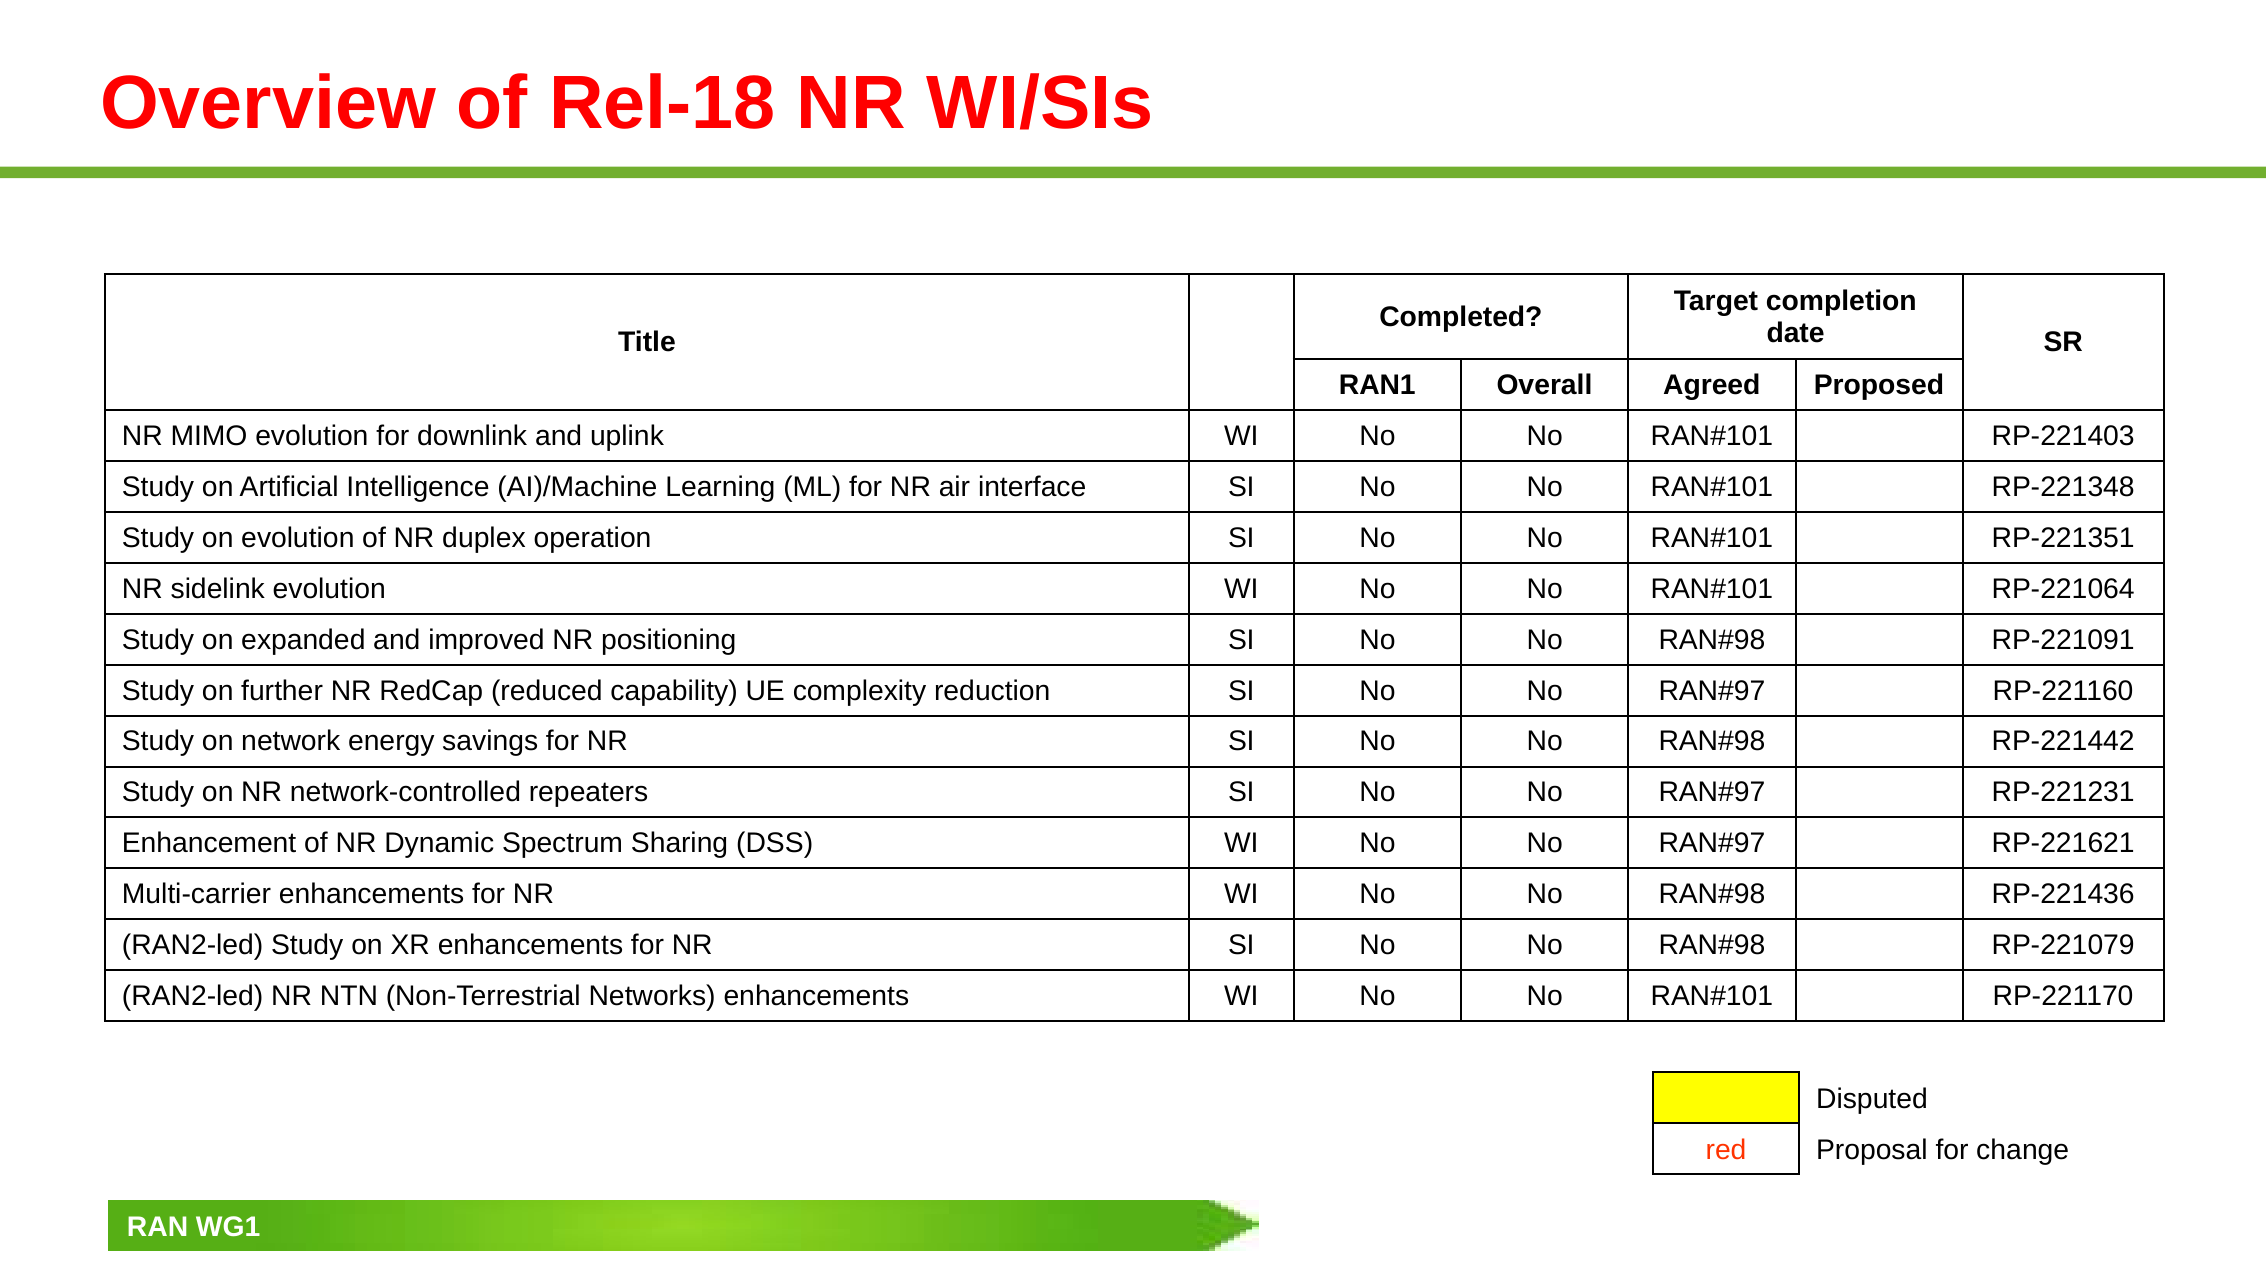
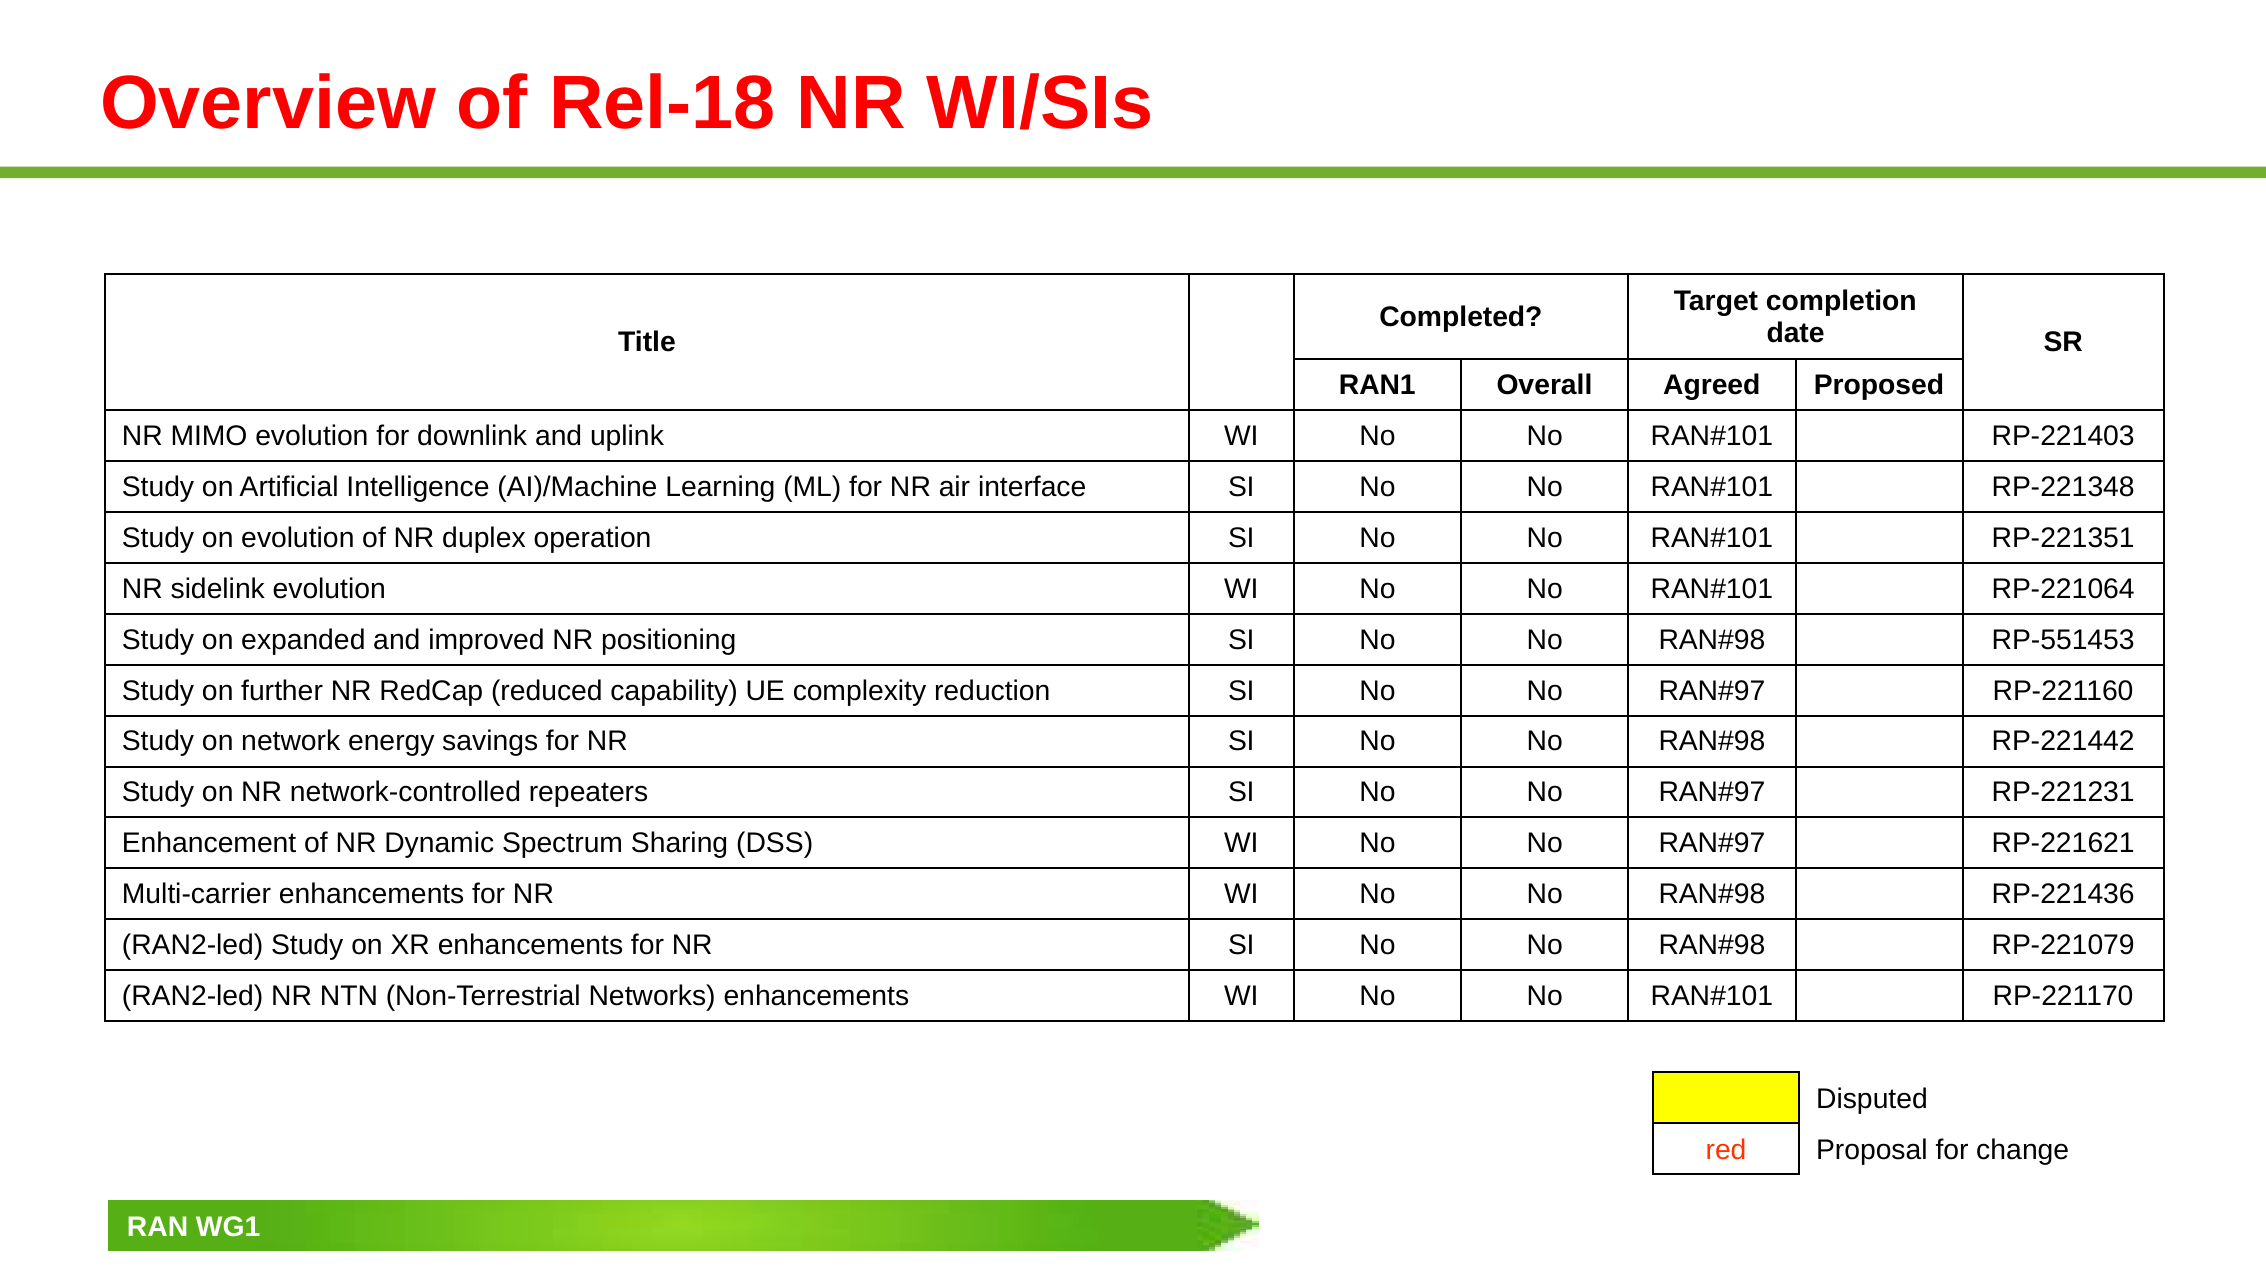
RP-221091: RP-221091 -> RP-551453 (2063, 640)
